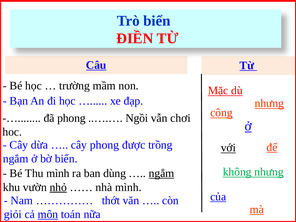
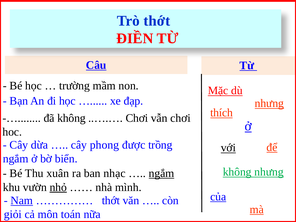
Trò biển: biển -> thớt (157, 21)
công: công -> thích (222, 113)
đã phong: phong -> không (71, 118)
Ngồi: Ngồi -> Chơi (137, 118)
Thu mình: mình -> xuân (58, 173)
dùng: dùng -> nhạc (115, 173)
Nam underline: none -> present (22, 201)
môn underline: present -> none (48, 214)
